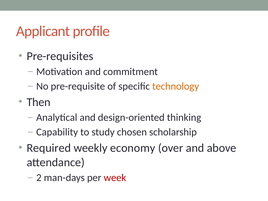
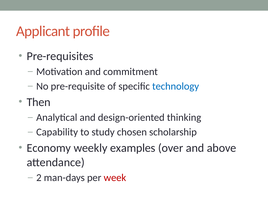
technology colour: orange -> blue (176, 86)
Required: Required -> Economy (49, 148)
economy: economy -> examples (133, 148)
